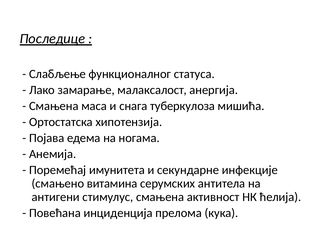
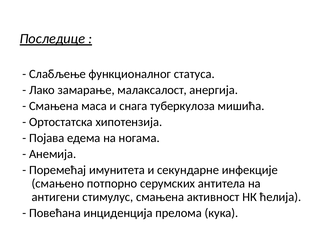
витамина: витамина -> потпорно (112, 183)
